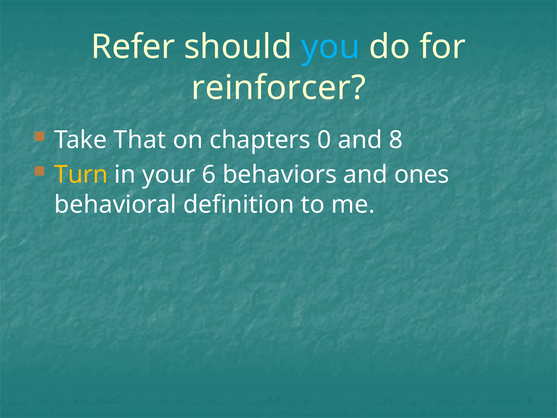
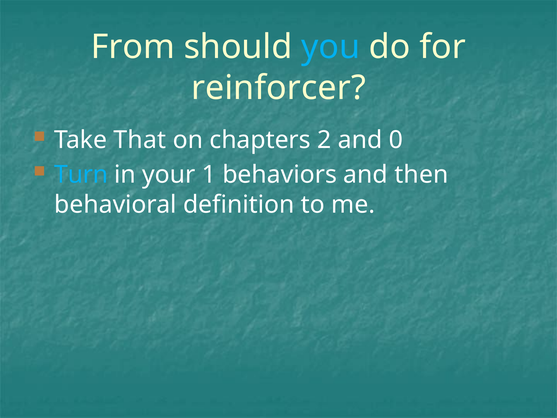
Refer: Refer -> From (133, 47)
0: 0 -> 2 (324, 140)
8: 8 -> 0 (396, 140)
Turn colour: yellow -> light blue (81, 175)
6: 6 -> 1 (209, 175)
ones: ones -> then (421, 175)
